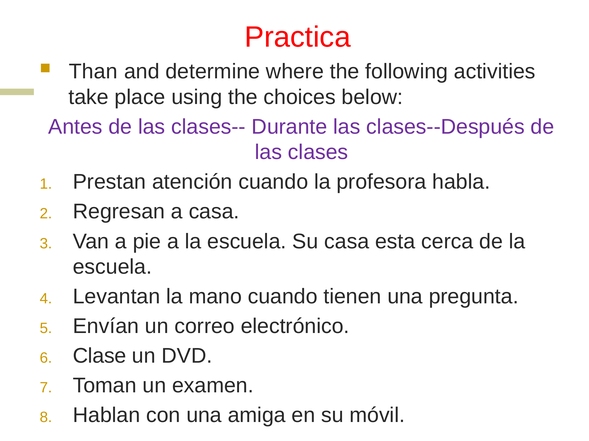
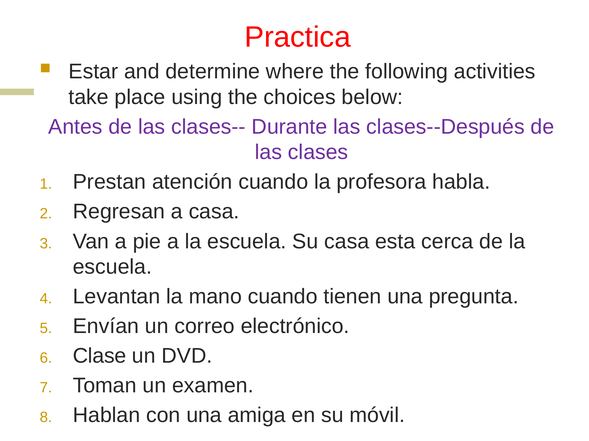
Than: Than -> Estar (93, 72)
